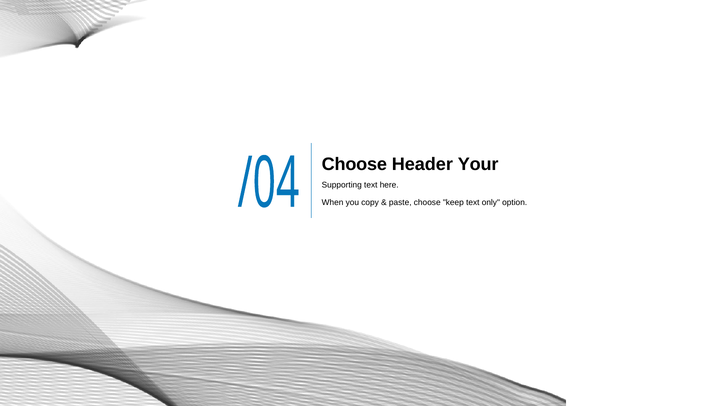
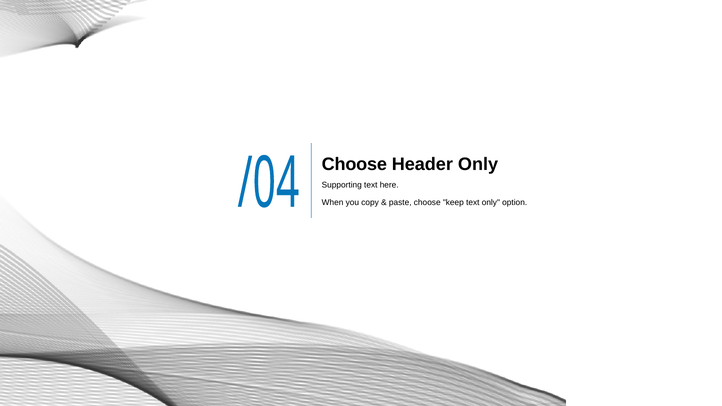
Header Your: Your -> Only (478, 164)
